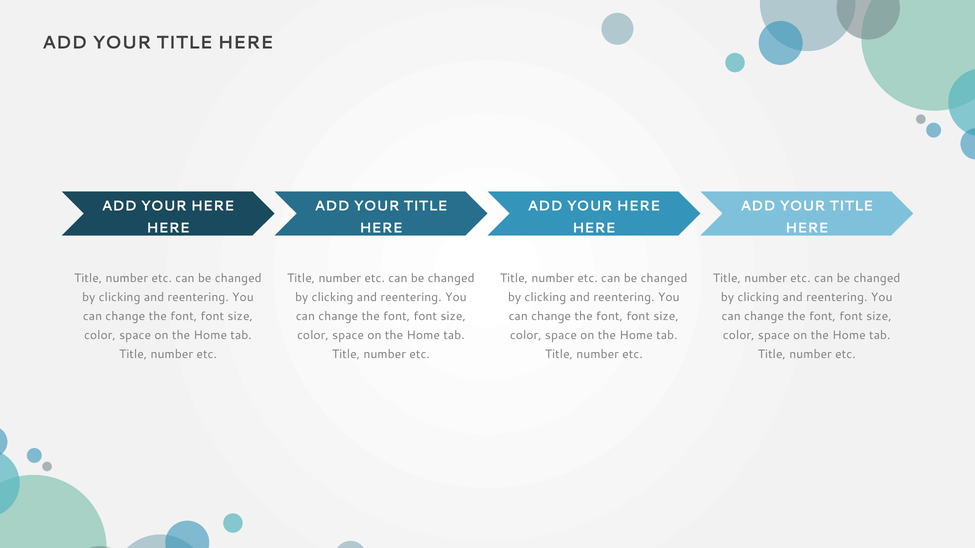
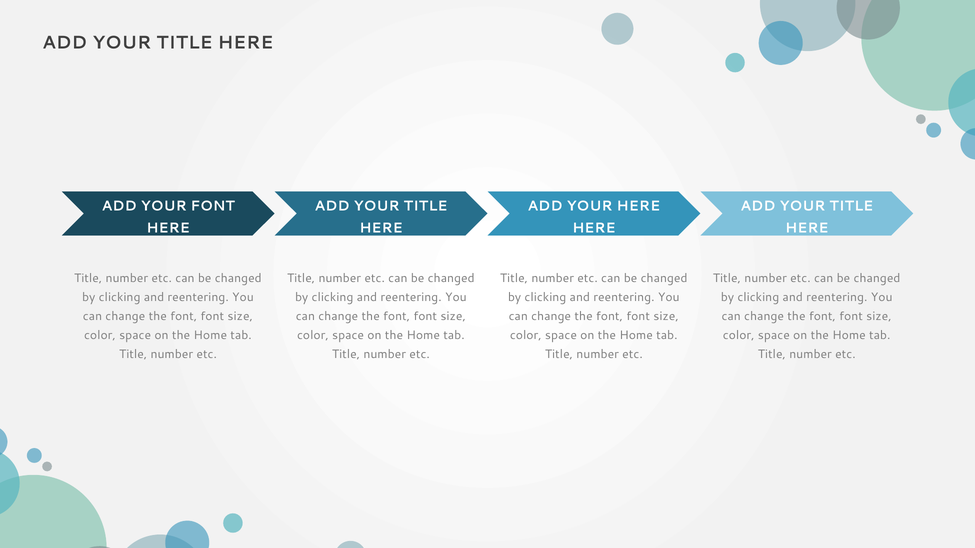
HERE: HERE -> FONT (213, 206)
